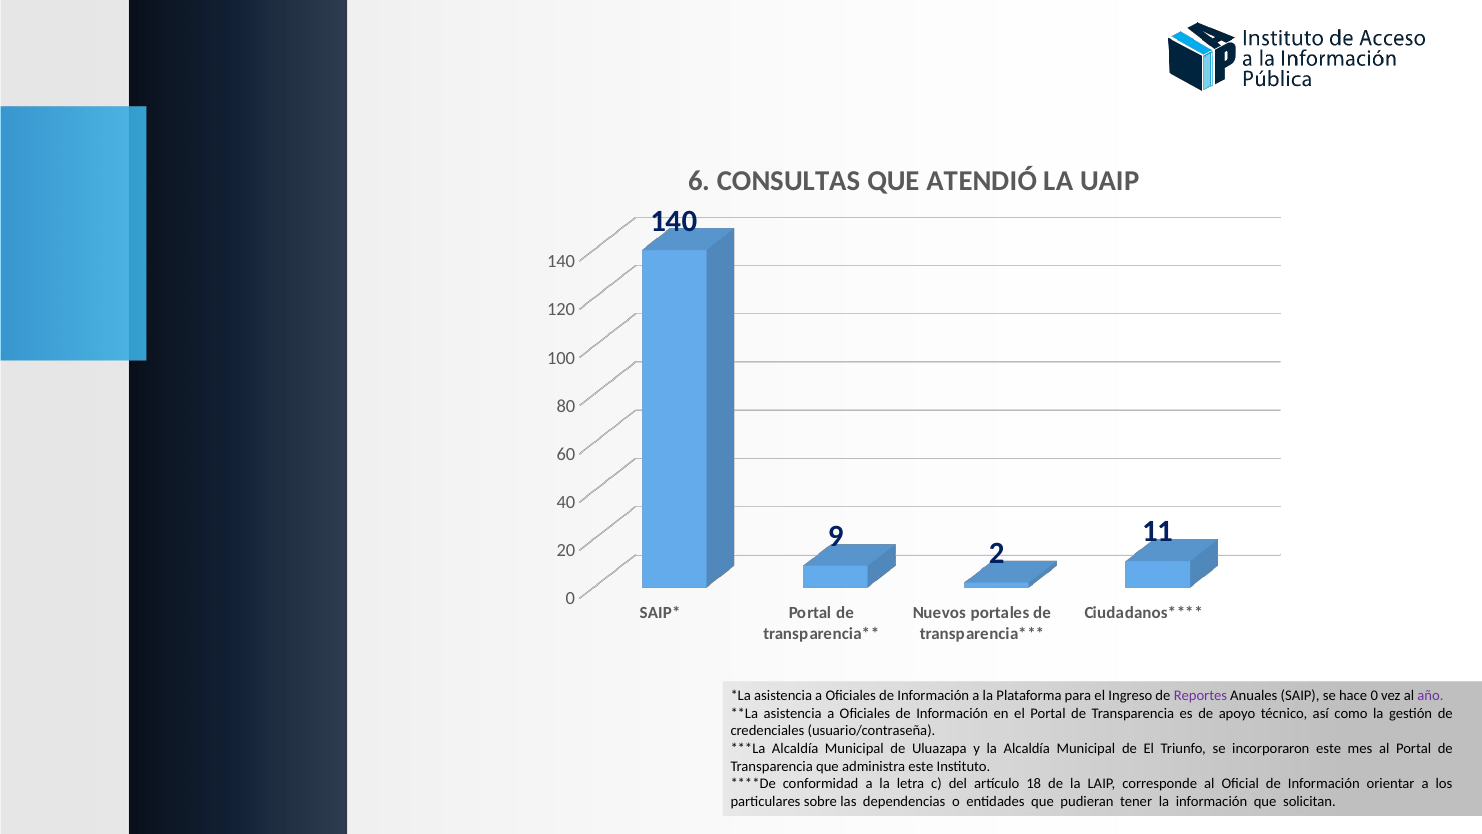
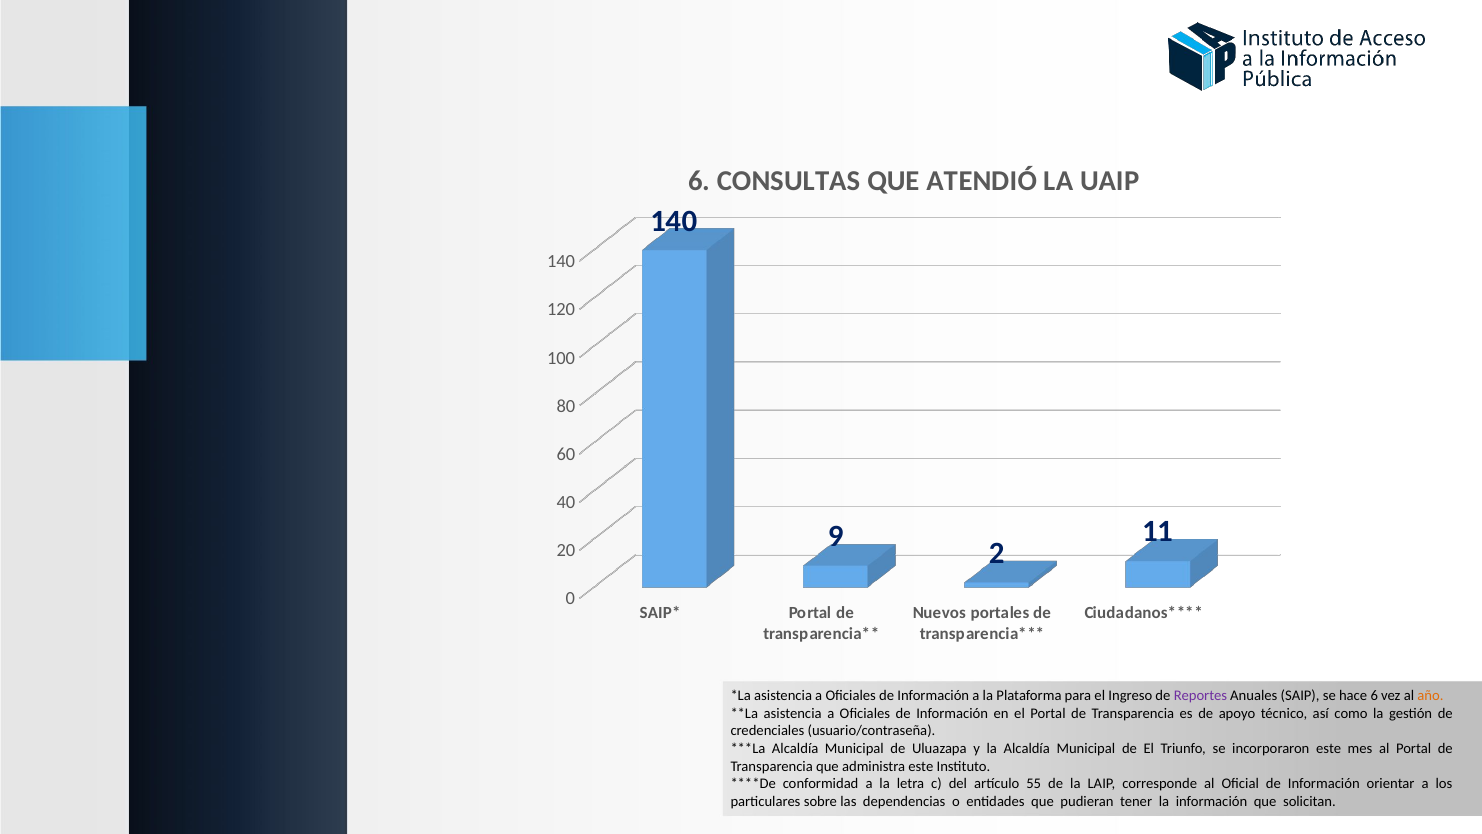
hace 0: 0 -> 6 (1374, 695)
año colour: purple -> orange (1431, 695)
18: 18 -> 55 (1034, 783)
